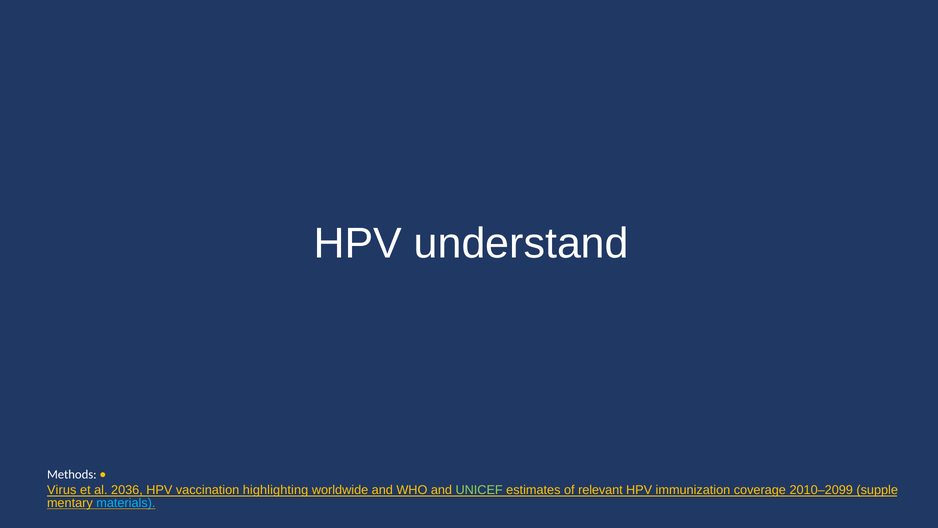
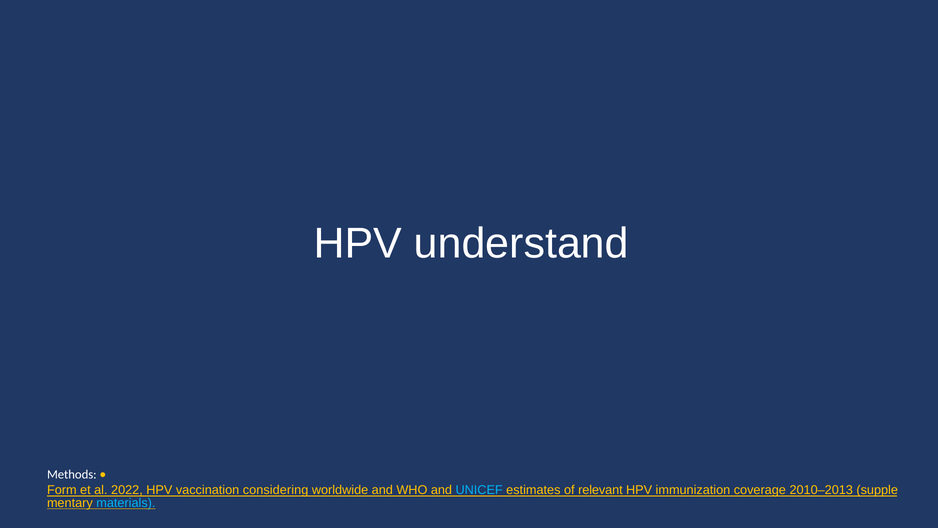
Virus: Virus -> Form (62, 490)
2036: 2036 -> 2022 (127, 490)
highlighting: highlighting -> considering (276, 490)
UNICEF colour: light green -> light blue (479, 490)
2010–2099: 2010–2099 -> 2010–2013 (821, 490)
